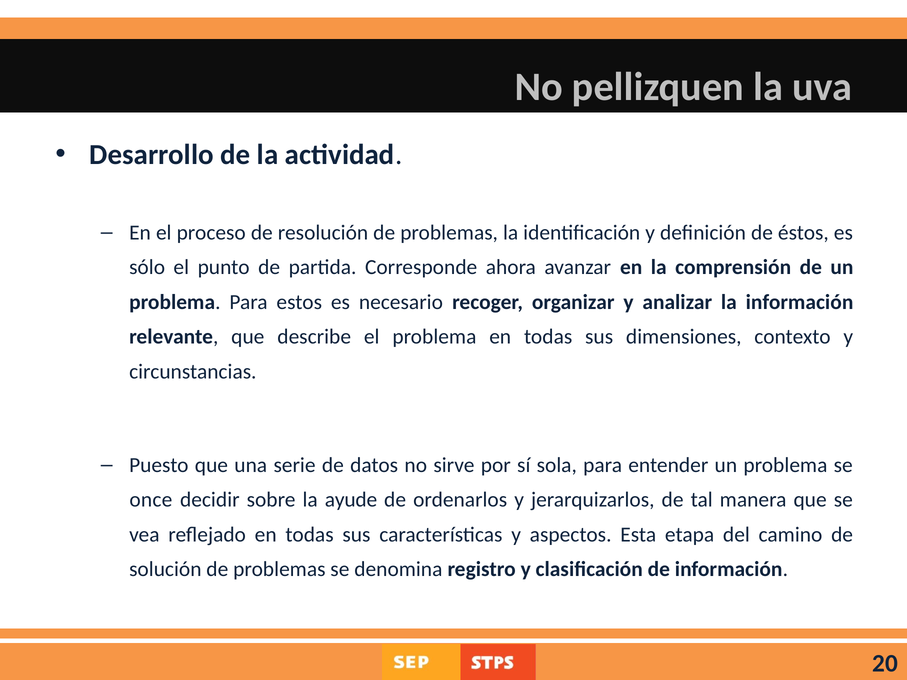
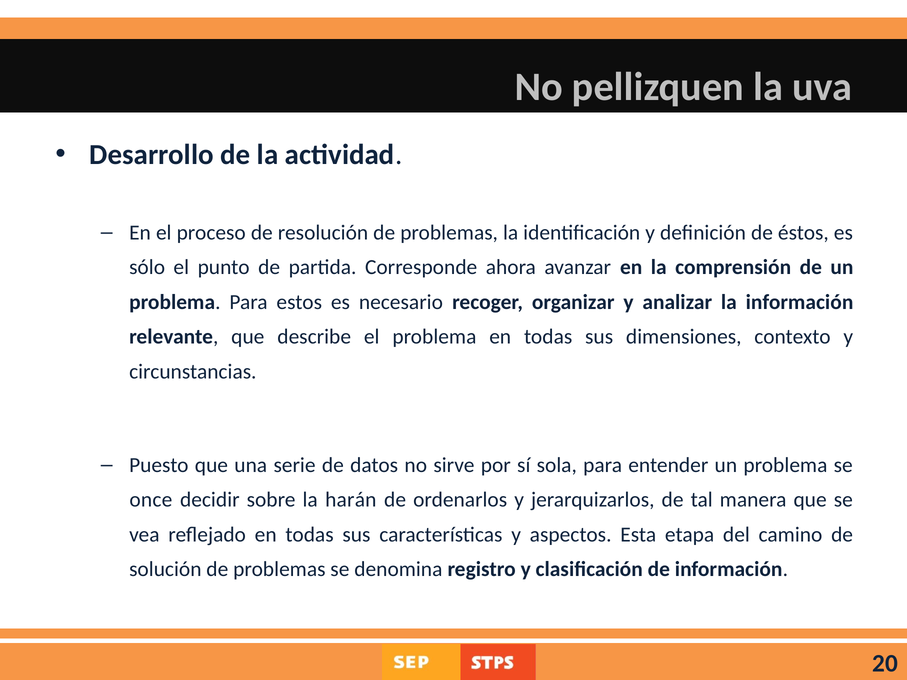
ayude: ayude -> harán (351, 500)
